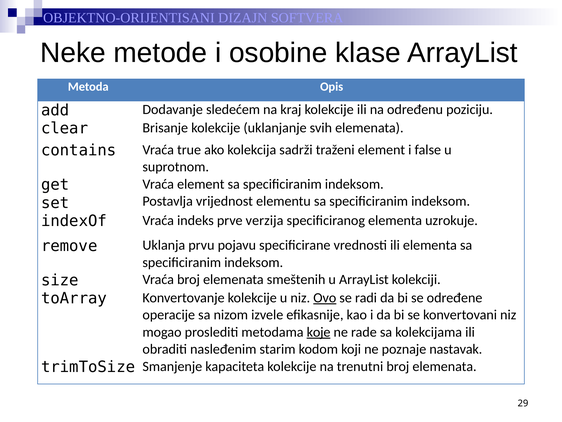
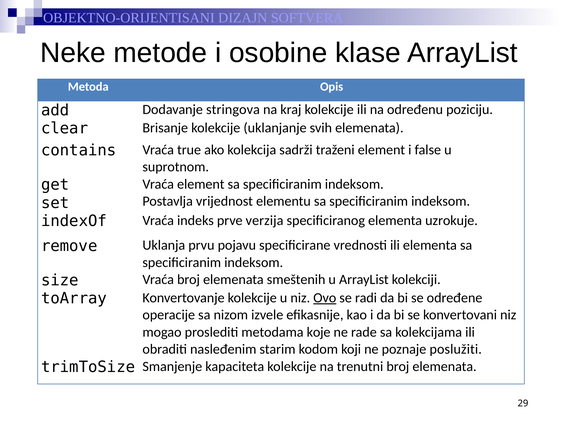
sledećem: sledećem -> stringova (233, 109)
koje underline: present -> none (319, 332)
nastavak: nastavak -> poslužiti (456, 349)
